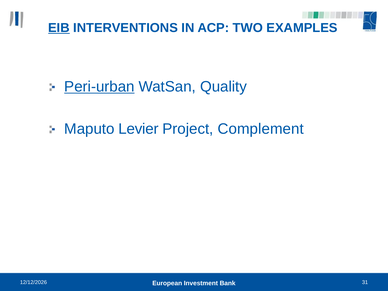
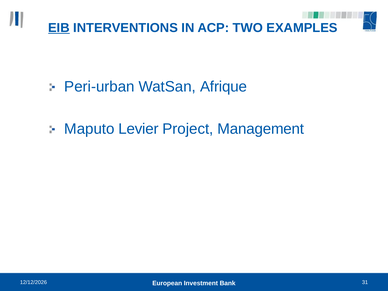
Peri-urban underline: present -> none (99, 87)
Quality: Quality -> Afrique (224, 87)
Complement: Complement -> Management (261, 129)
